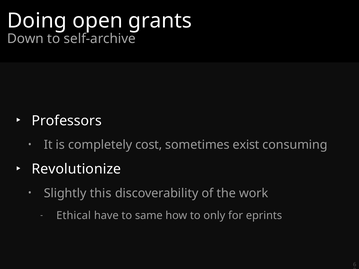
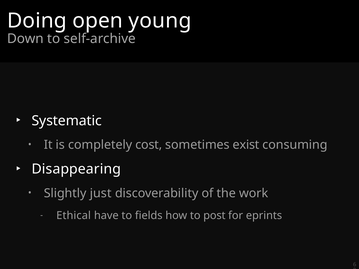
grants: grants -> young (160, 21)
Professors: Professors -> Systematic (67, 121)
Revolutionize: Revolutionize -> Disappearing (76, 169)
this: this -> just (101, 193)
same: same -> fields (149, 216)
only: only -> post (214, 216)
